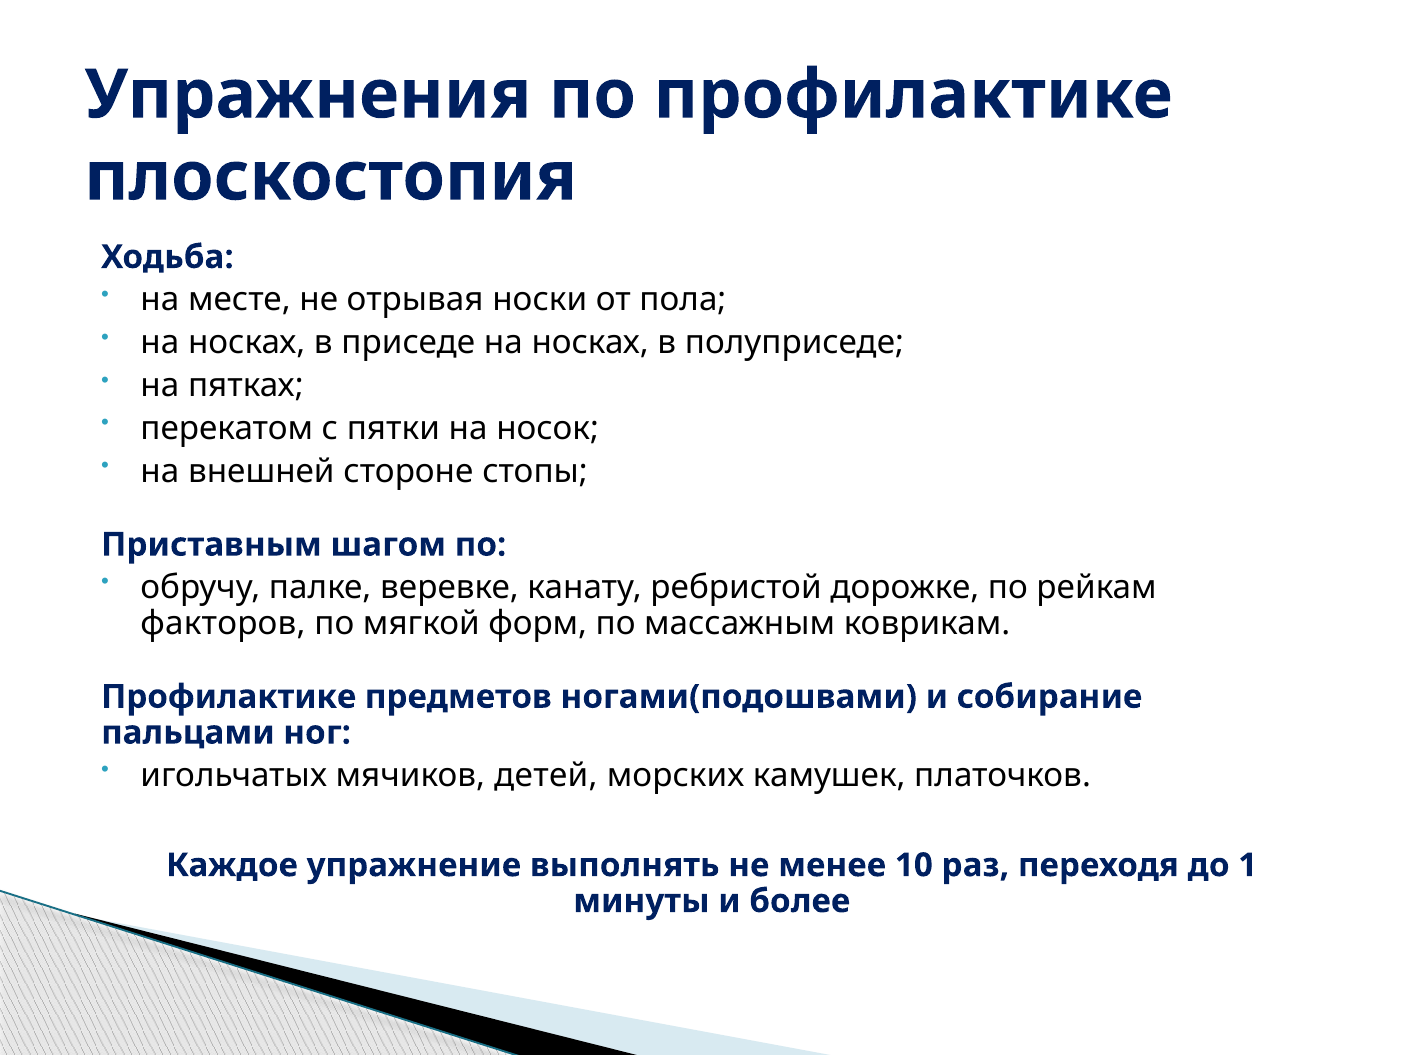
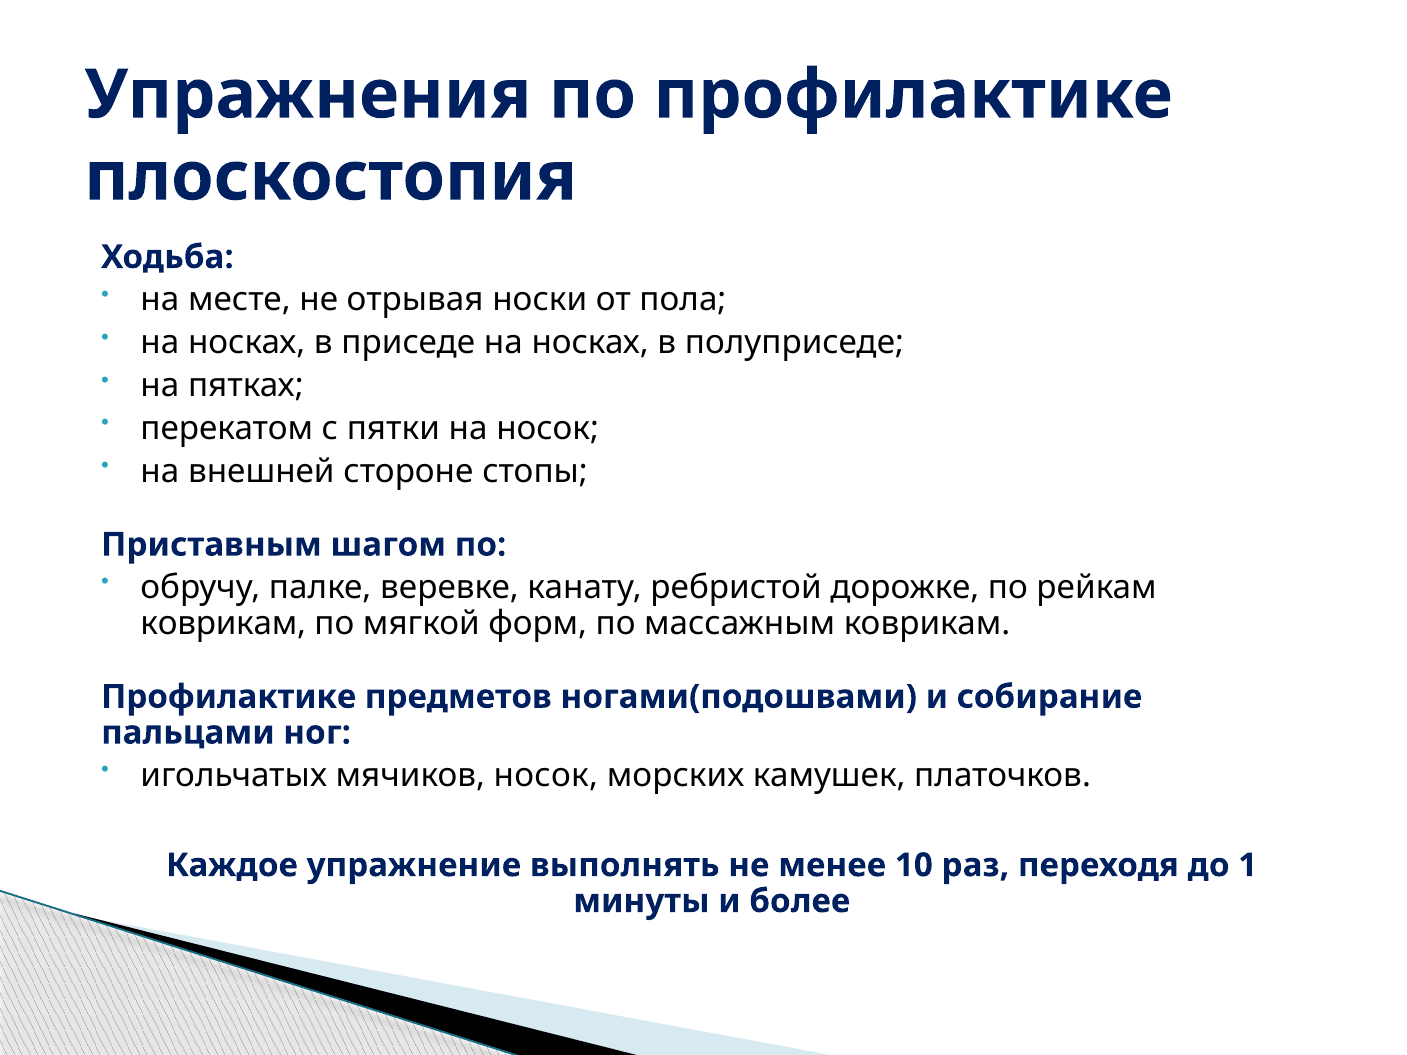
факторов: факторов -> коврикам (223, 624)
мячиков детей: детей -> носок (546, 776)
